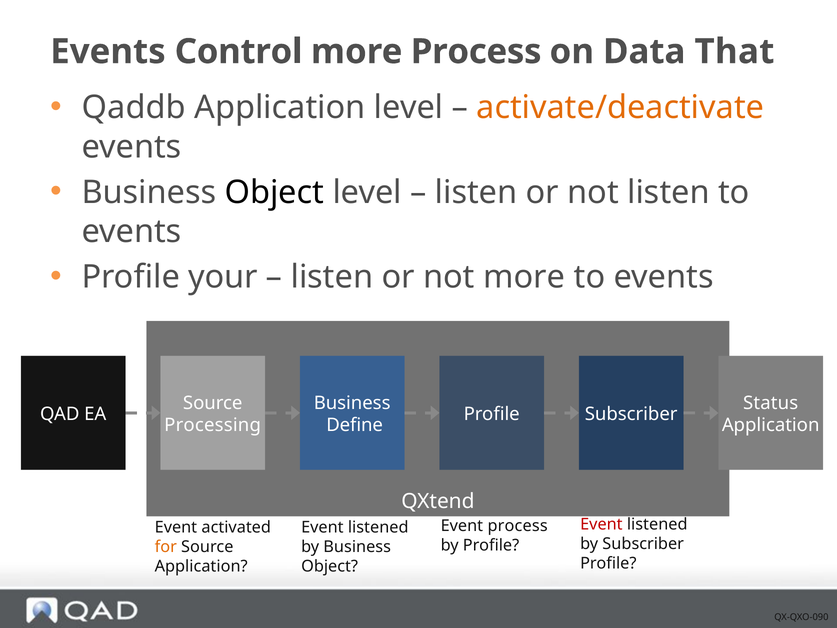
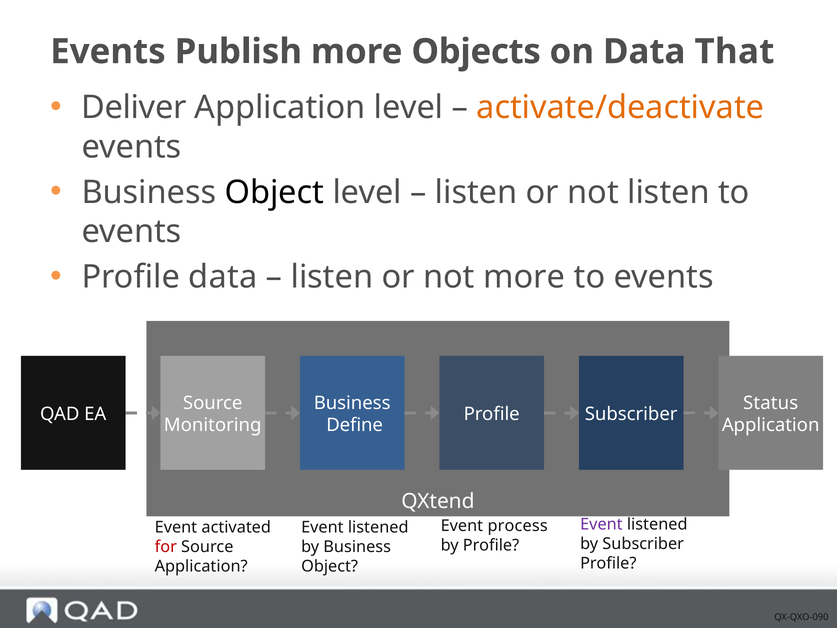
Control: Control -> Publish (238, 52)
more Process: Process -> Objects (476, 52)
Qaddb: Qaddb -> Deliver (134, 108)
Profile your: your -> data (223, 277)
Processing: Processing -> Monitoring (213, 425)
Event colour: red -> purple (601, 524)
for colour: orange -> red (166, 547)
